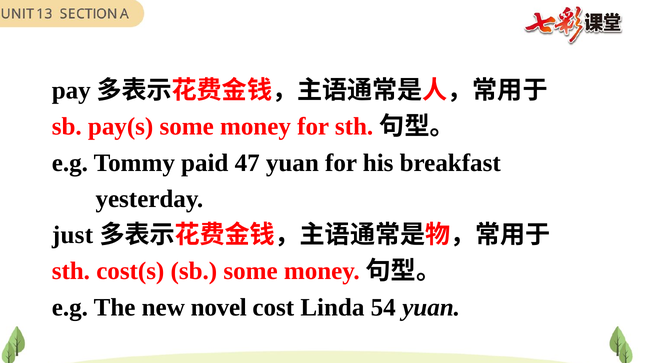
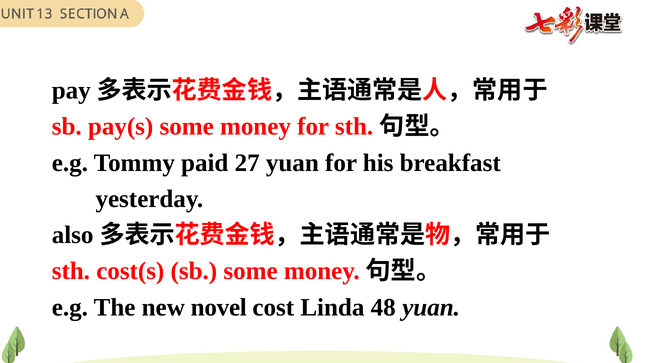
47: 47 -> 27 (247, 163)
just: just -> also (73, 235)
54: 54 -> 48 (383, 307)
